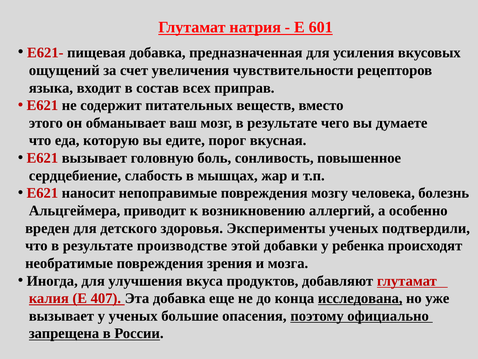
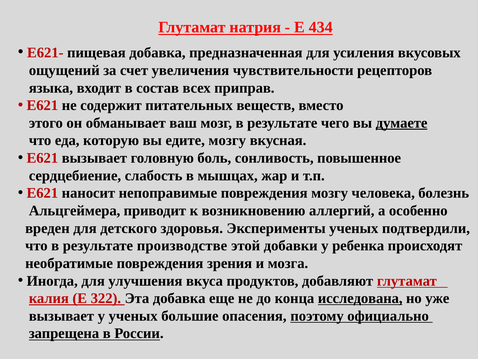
601: 601 -> 434 (321, 27)
думаете underline: none -> present (402, 123)
едите порог: порог -> мозгу (227, 140)
407: 407 -> 322 (106, 298)
